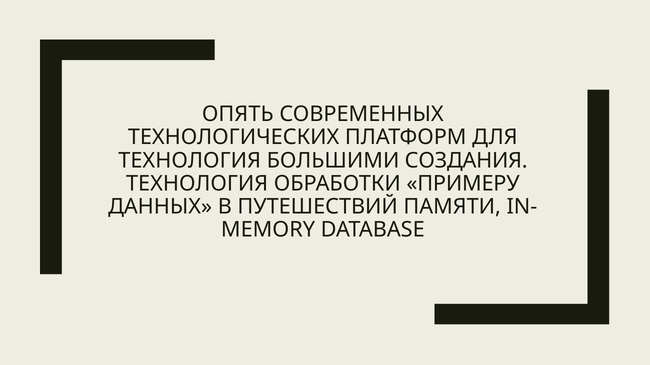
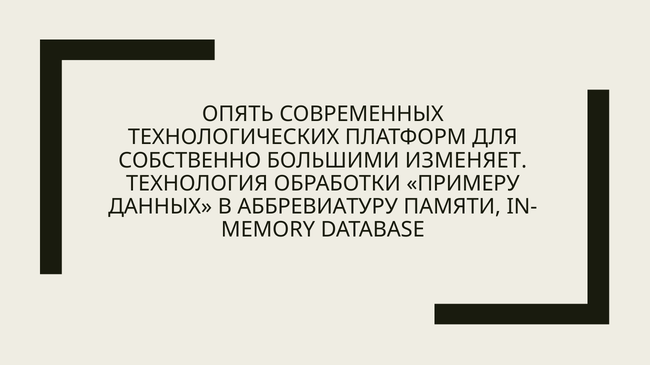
ТЕХНОЛОГИЯ: ТЕХНОЛОГИЯ -> СОБСТВЕННО (190, 161)
СОЗДАНИЯ: СОЗДАНИЯ -> ИЗМЕНЯЕТ (466, 161)
ПУТЕШЕСТВИЙ: ПУТЕШЕСТВИЙ -> АББРЕВИАТУРУ (318, 207)
